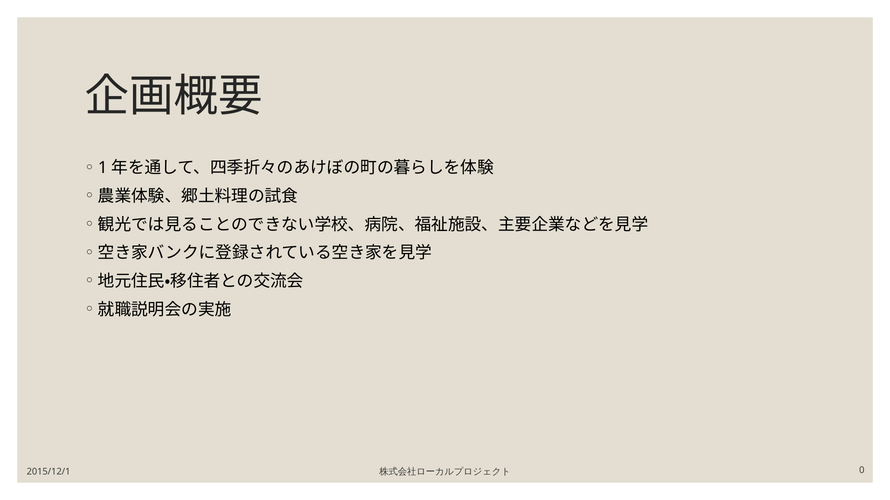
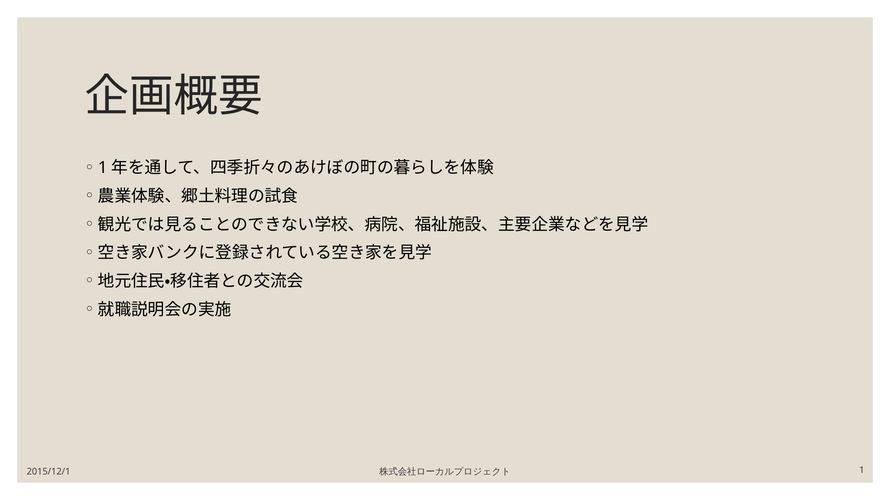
0: 0 -> 1 (862, 471)
